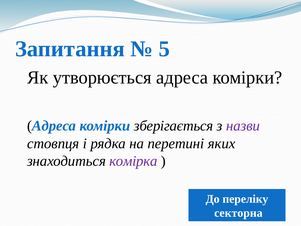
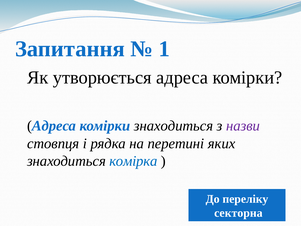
5: 5 -> 1 (164, 49)
комірки зберігається: зберігається -> знаходиться (174, 126)
комірка colour: purple -> blue (133, 161)
